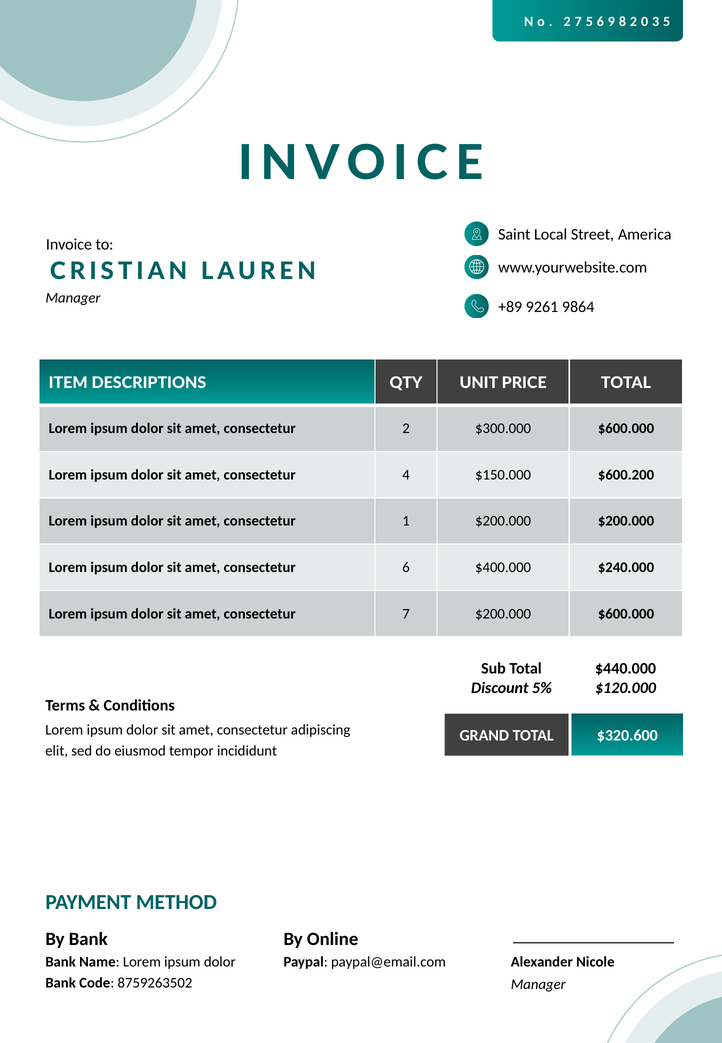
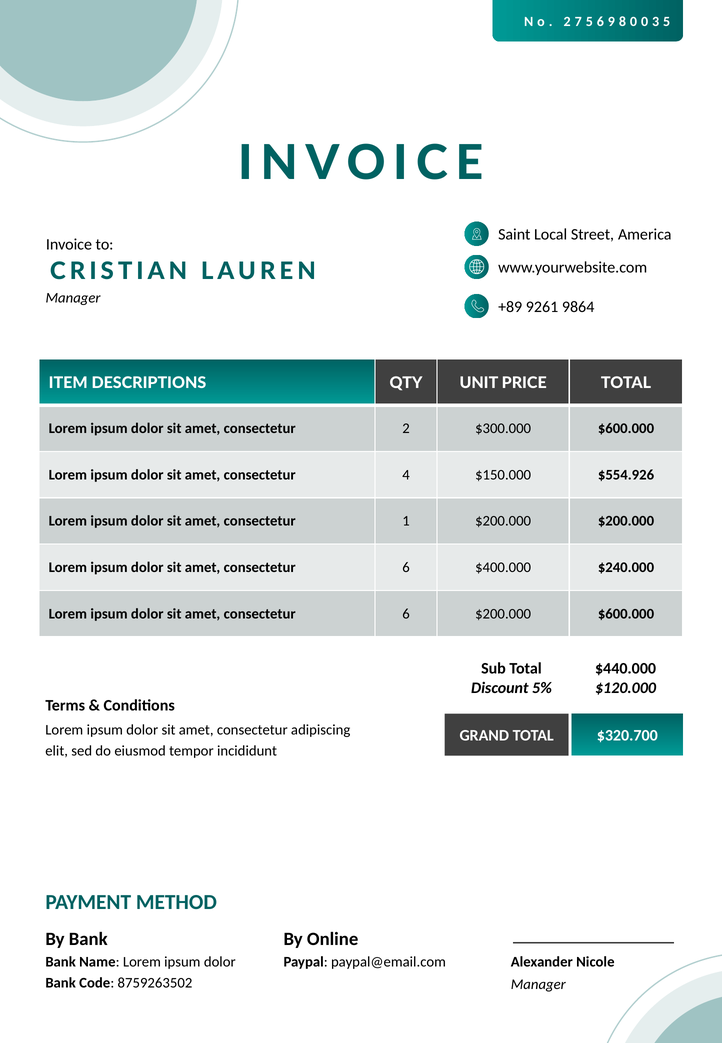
2: 2 -> 0 (634, 21)
$600.200: $600.200 -> $554.926 (626, 475)
7: 7 -> 6 (406, 614)
$320.600: $320.600 -> $320.700 (627, 736)
